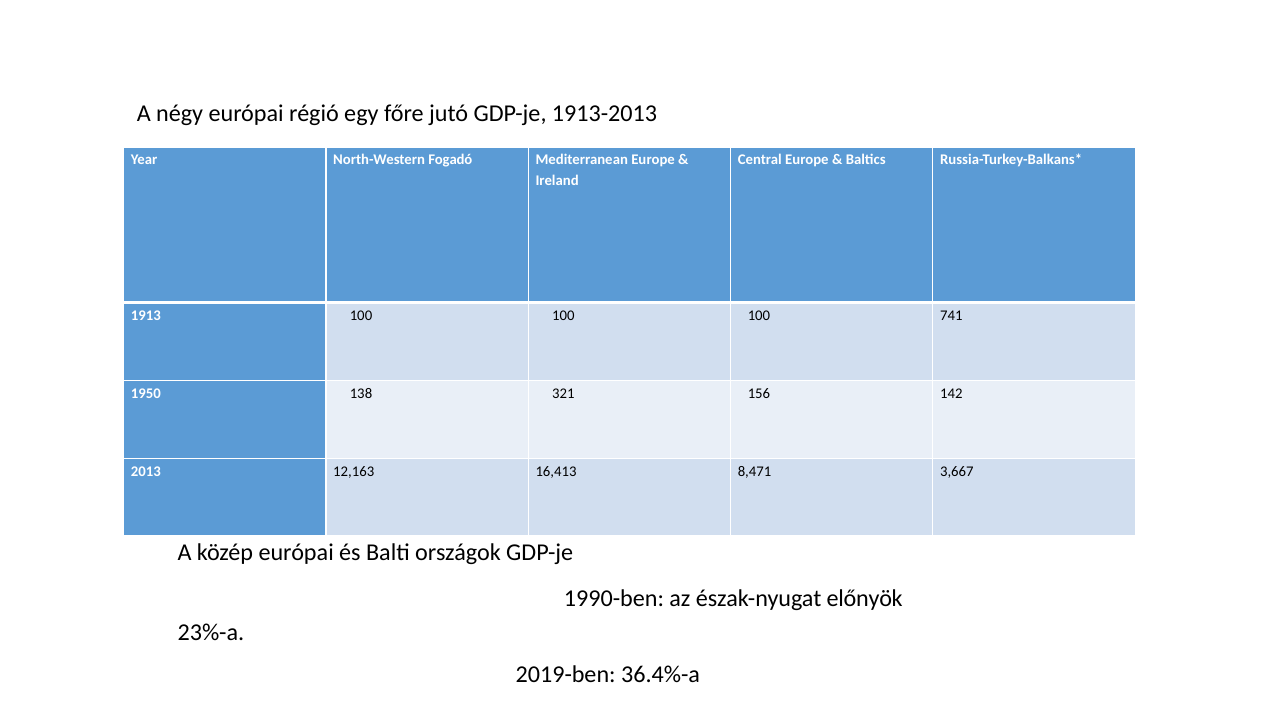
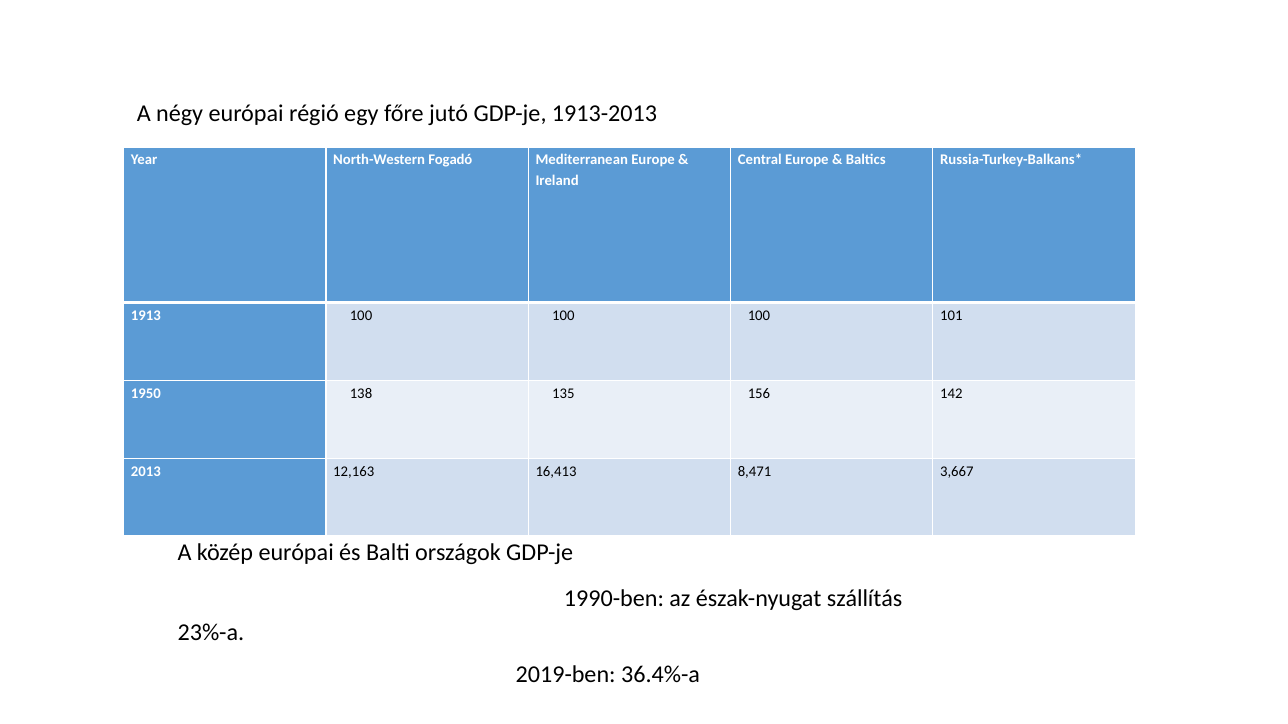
741: 741 -> 101 (951, 316)
321: 321 -> 135 (563, 394)
előnyök: előnyök -> szállítás (865, 599)
